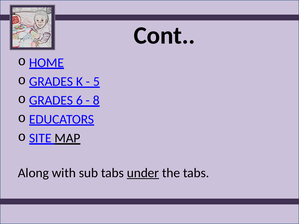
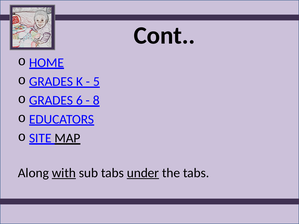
with underline: none -> present (64, 173)
